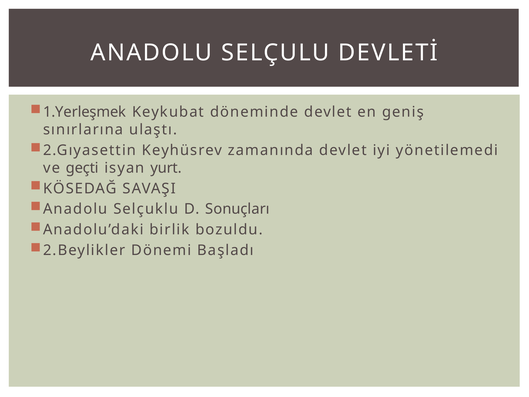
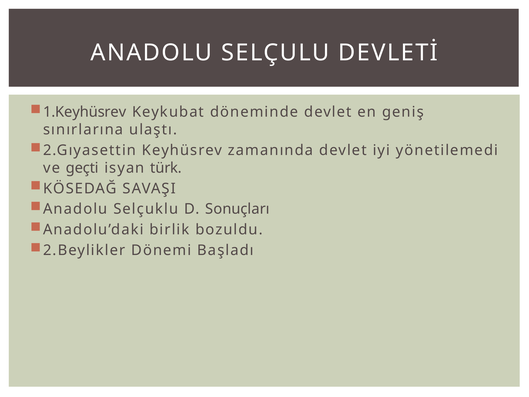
1.Yerleşmek: 1.Yerleşmek -> 1.Keyhüsrev (85, 112)
yurt: yurt -> türk (166, 168)
